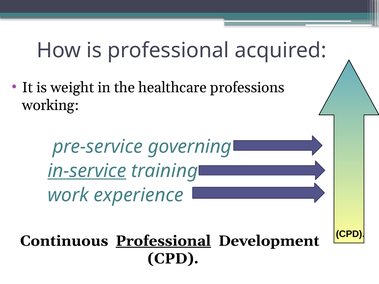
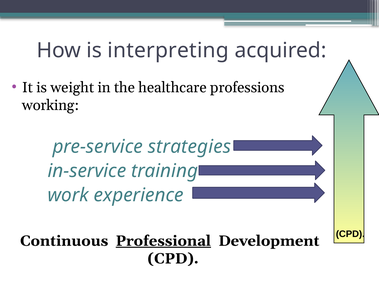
is professional: professional -> interpreting (168, 50)
governing: governing -> strategies (189, 147)
in-service underline: present -> none (87, 171)
